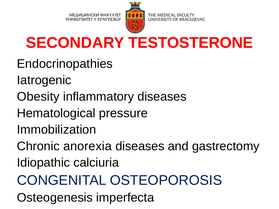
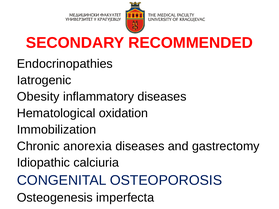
TESTOSTERONE: TESTOSTERONE -> RECOMMENDED (191, 43)
pressure: pressure -> oxidation (123, 113)
